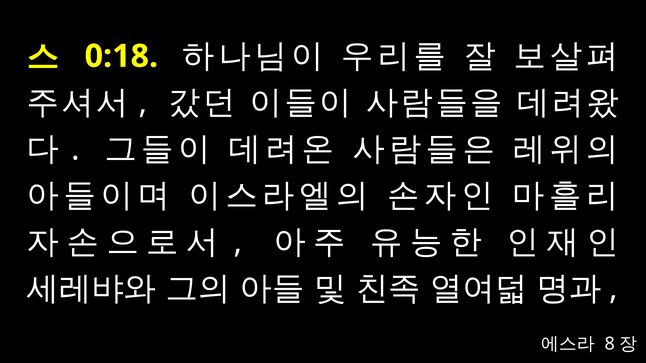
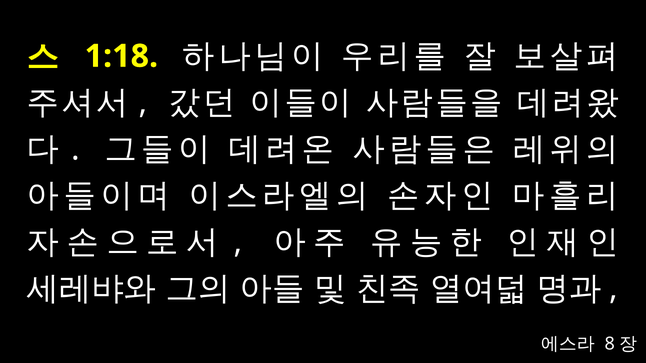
0:18: 0:18 -> 1:18 (121, 56)
